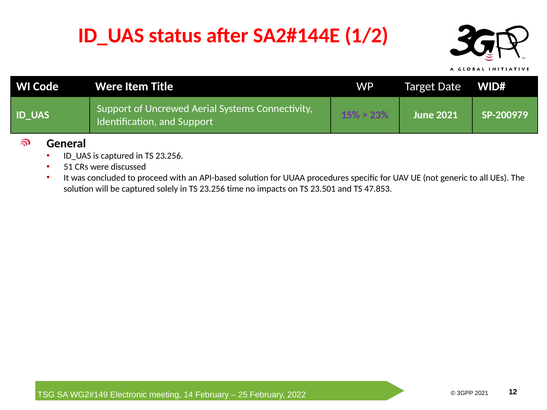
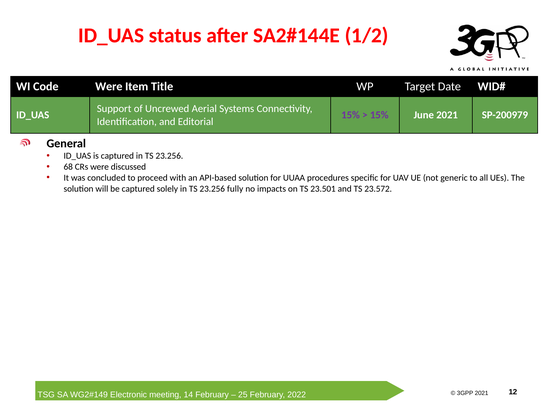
23%: 23% -> 15% (379, 115)
and Support: Support -> Editorial (196, 122)
51: 51 -> 68 (68, 167)
time: time -> fully (235, 189)
47.853: 47.853 -> 23.572 (378, 189)
